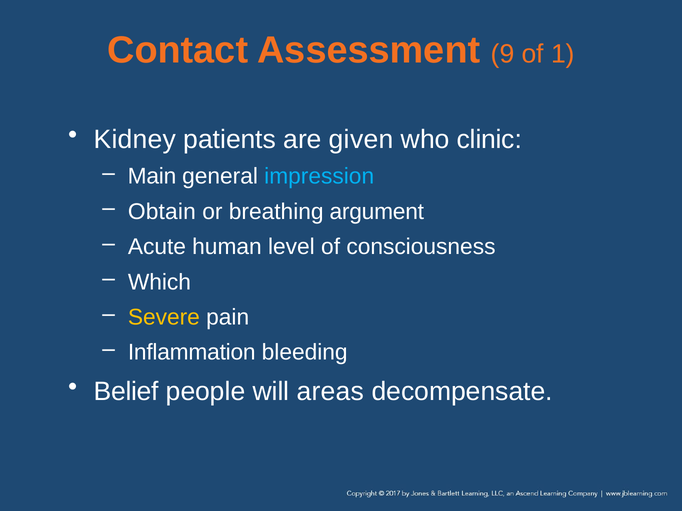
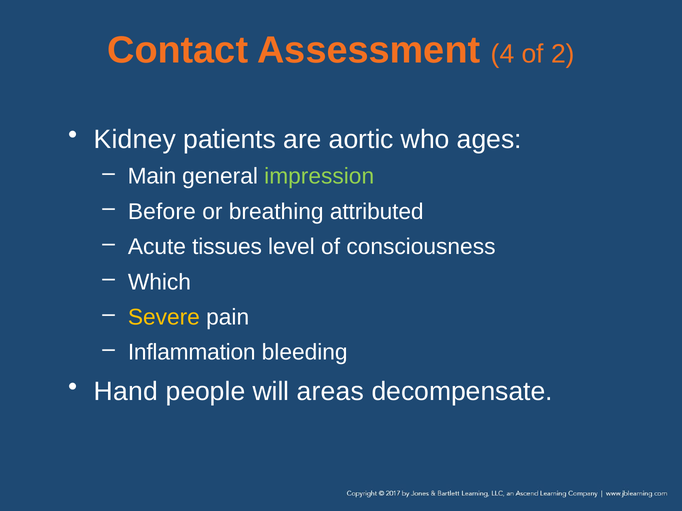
9: 9 -> 4 (503, 54)
1: 1 -> 2 (563, 54)
given: given -> aortic (361, 139)
clinic: clinic -> ages (489, 139)
impression colour: light blue -> light green (319, 177)
Obtain: Obtain -> Before (162, 212)
argument: argument -> attributed (377, 212)
human: human -> tissues (227, 247)
Belief: Belief -> Hand (126, 392)
